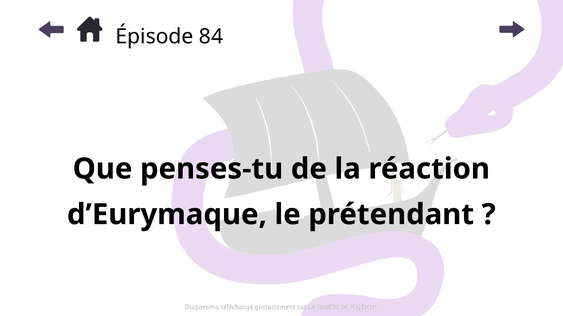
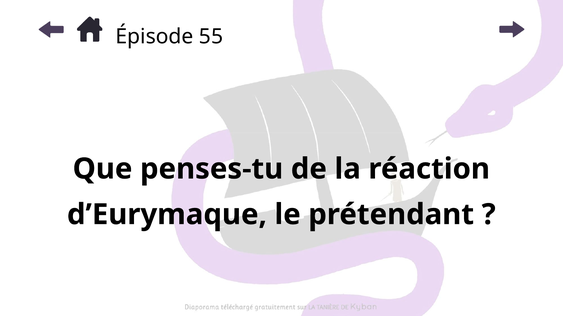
84: 84 -> 55 (211, 37)
